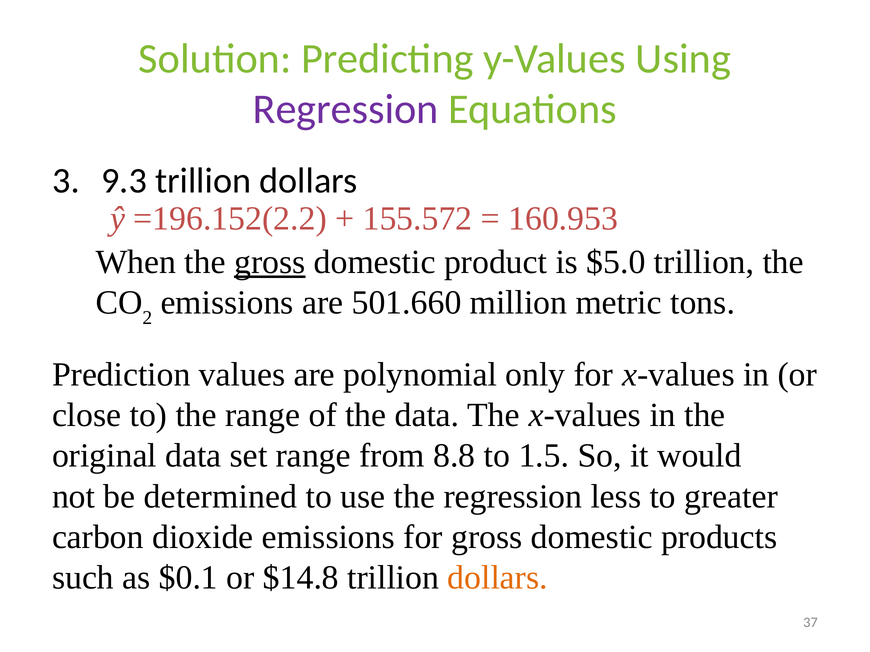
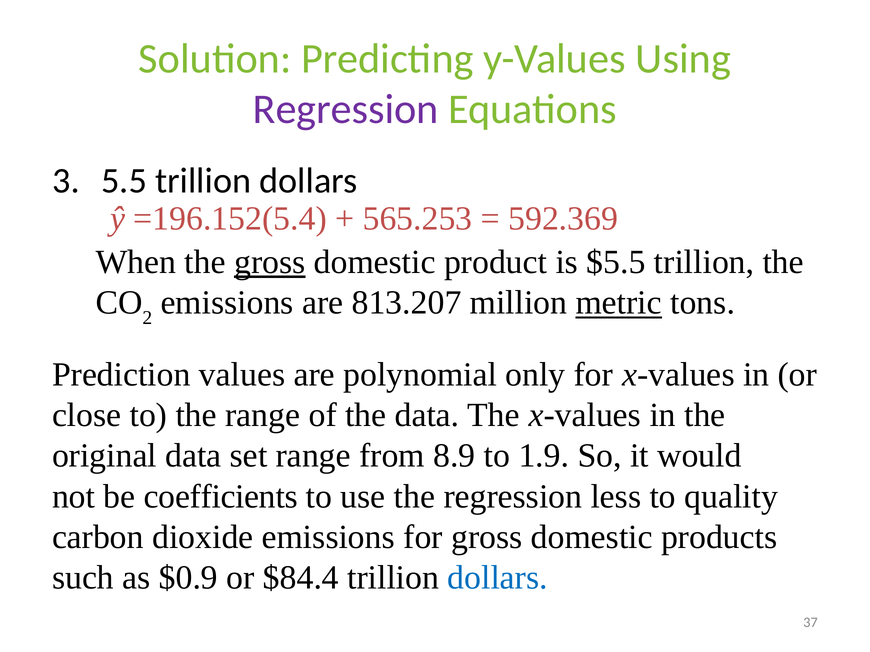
9.3: 9.3 -> 5.5 (124, 181)
=196.152(2.2: =196.152(2.2 -> =196.152(5.4 (230, 219)
155.572: 155.572 -> 565.253 (418, 219)
160.953: 160.953 -> 592.369 (563, 219)
$5.0: $5.0 -> $5.5 (616, 262)
501.660: 501.660 -> 813.207 (407, 303)
metric underline: none -> present (619, 303)
8.8: 8.8 -> 8.9 (454, 456)
1.5: 1.5 -> 1.9 (544, 456)
determined: determined -> coefficients (221, 497)
greater: greater -> quality (731, 497)
$0.1: $0.1 -> $0.9 (188, 578)
$14.8: $14.8 -> $84.4 (301, 578)
dollars colour: orange -> blue (498, 578)
